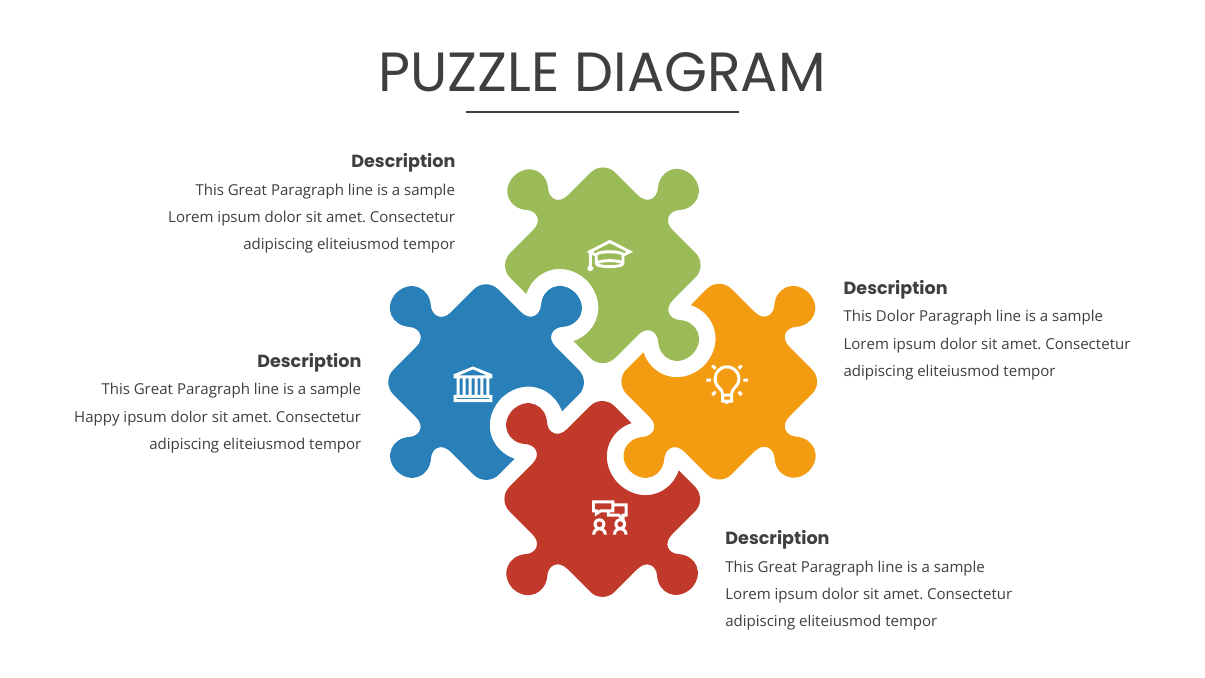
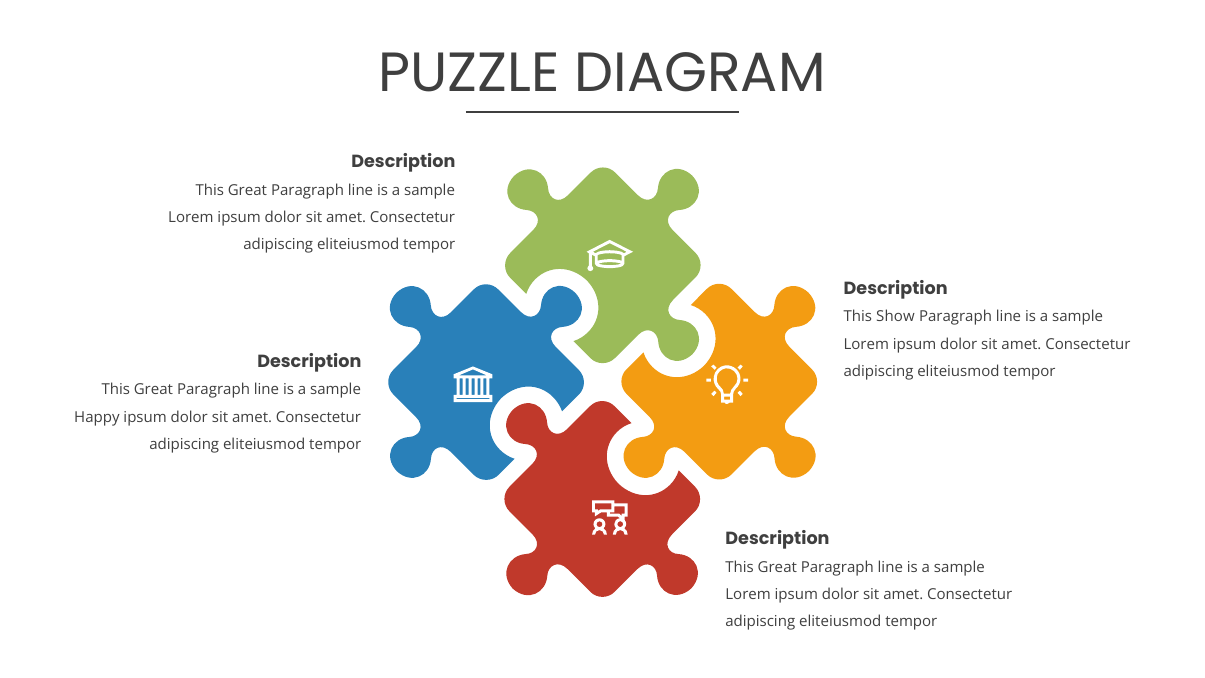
This Dolor: Dolor -> Show (895, 317)
